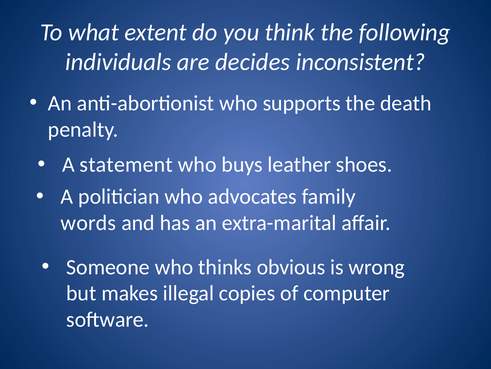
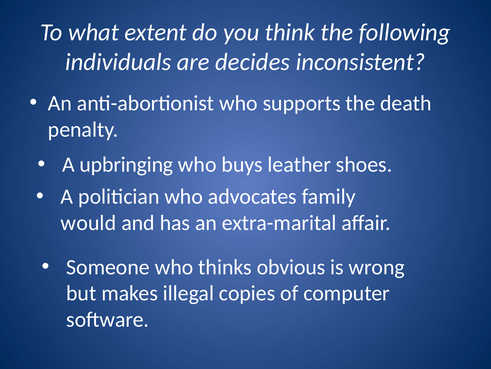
statement: statement -> upbringing (126, 164)
words: words -> would (88, 222)
